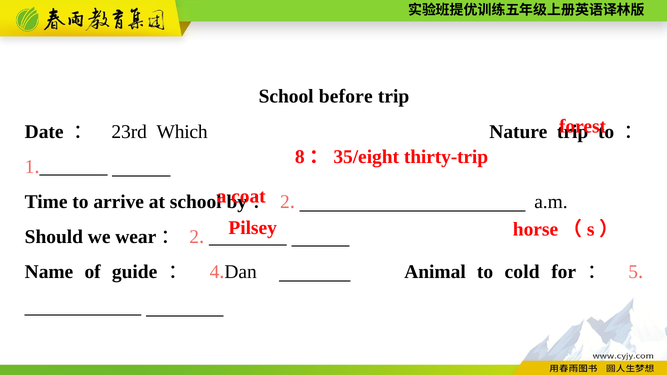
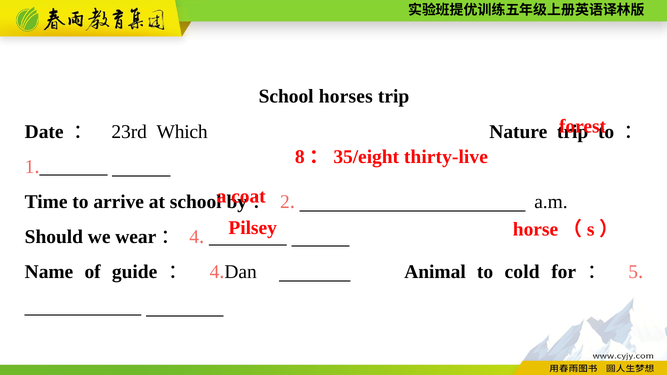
before: before -> horses (346, 97)
thirty-trip: thirty-trip -> thirty-live (446, 157)
2: 2 -> 4 (194, 237)
